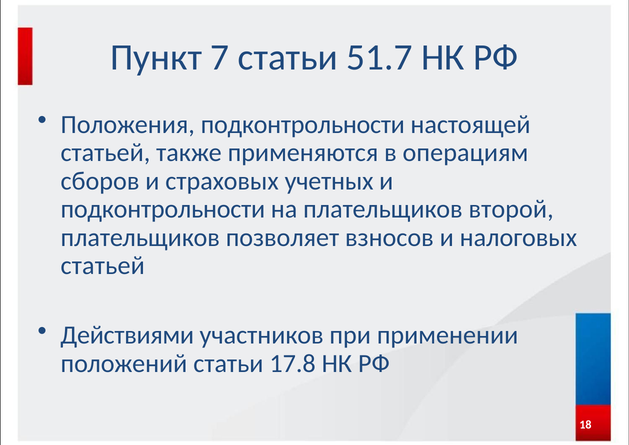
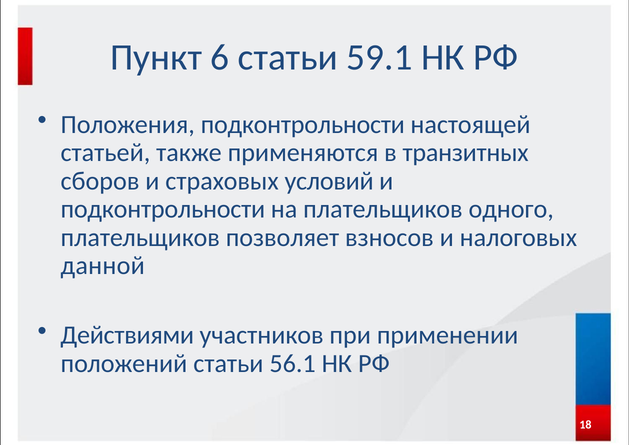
7: 7 -> 6 (220, 57)
51.7: 51.7 -> 59.1 (380, 57)
операциям: операциям -> транзитных (466, 153)
учетных: учетных -> условий (329, 181)
второй: второй -> одного (511, 209)
статьей: статьей -> данной (103, 266)
17.8: 17.8 -> 56.1 (293, 363)
